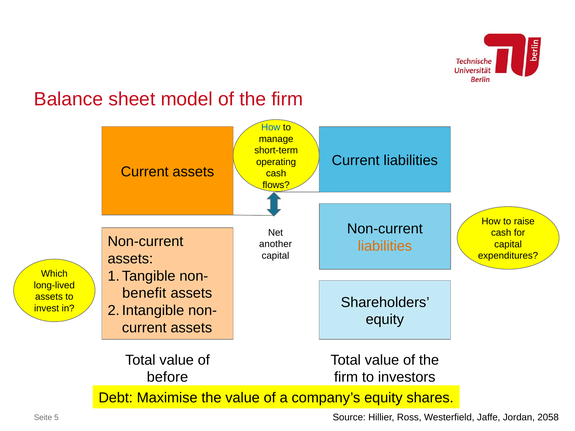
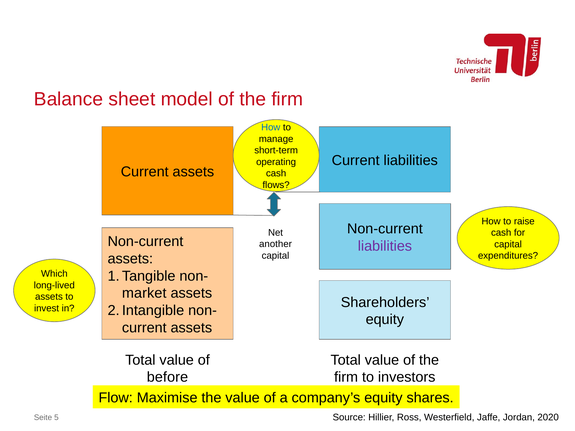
liabilities colour: orange -> purple (385, 246)
benefit: benefit -> market (144, 293)
Debt: Debt -> Flow (116, 398)
2058: 2058 -> 2020 (548, 418)
